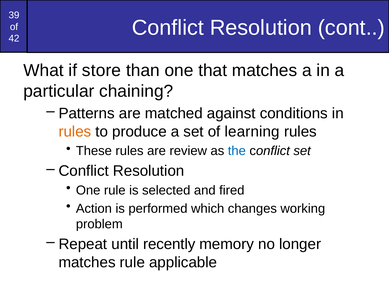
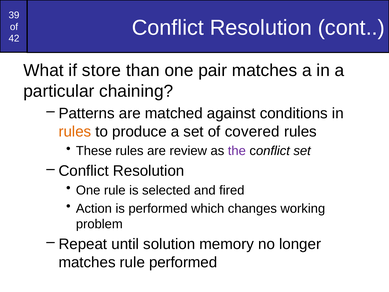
that: that -> pair (213, 70)
learning: learning -> covered (252, 132)
the colour: blue -> purple (237, 151)
recently: recently -> solution (169, 244)
rule applicable: applicable -> performed (183, 262)
